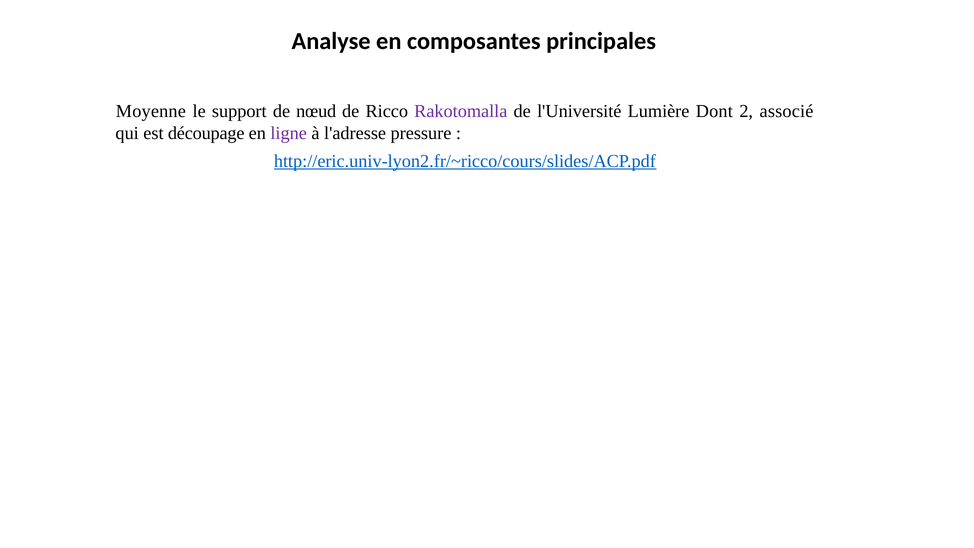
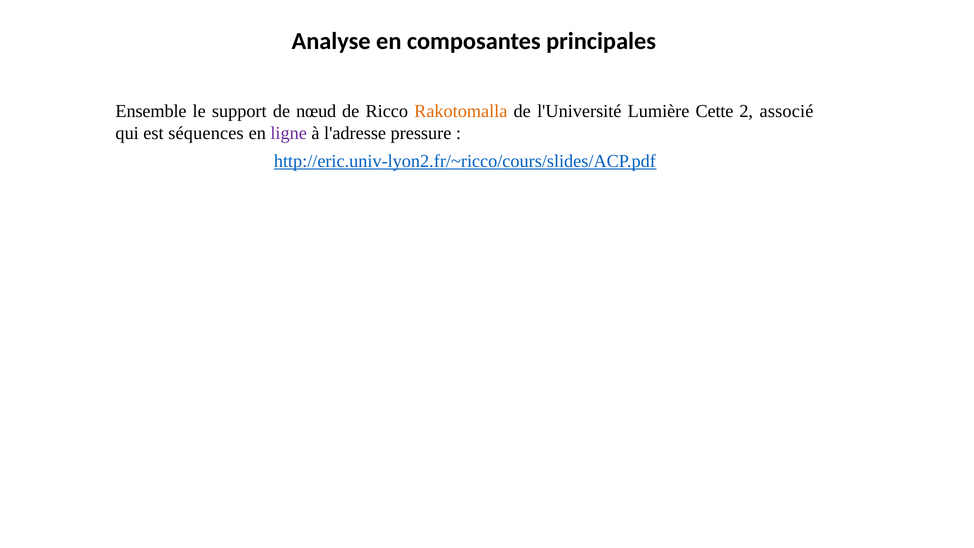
Moyenne: Moyenne -> Ensemble (151, 111)
Rakotomalla colour: purple -> orange (461, 111)
Dont: Dont -> Cette (714, 111)
découpage: découpage -> séquences (206, 133)
